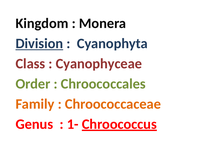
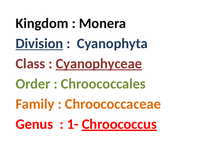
Cyanophyceae underline: none -> present (99, 64)
